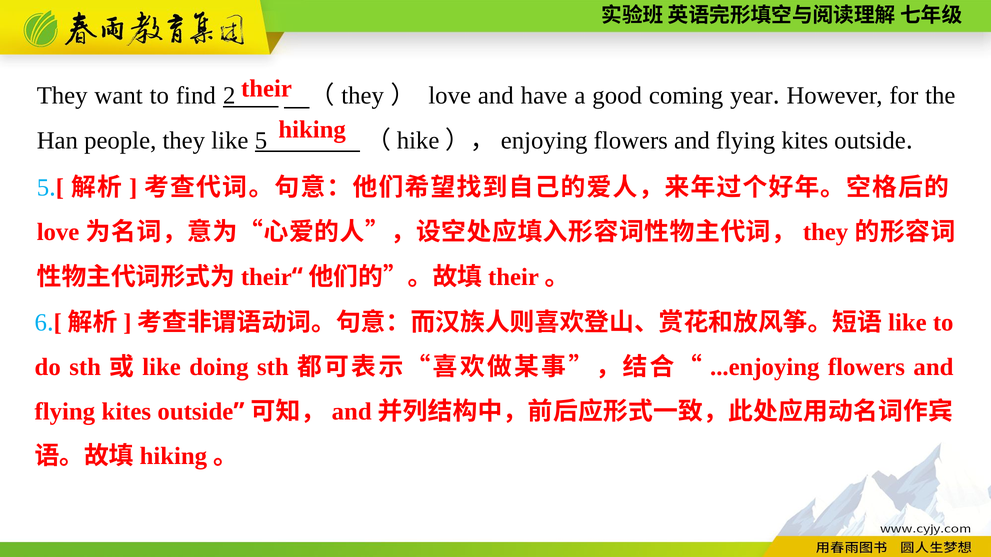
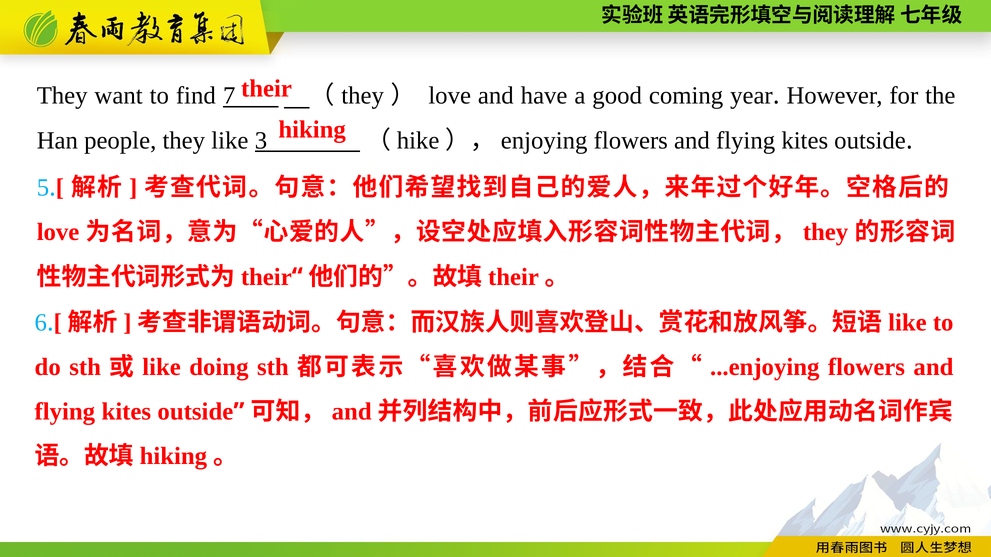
2: 2 -> 7 (229, 96)
like 5: 5 -> 3 (261, 140)
